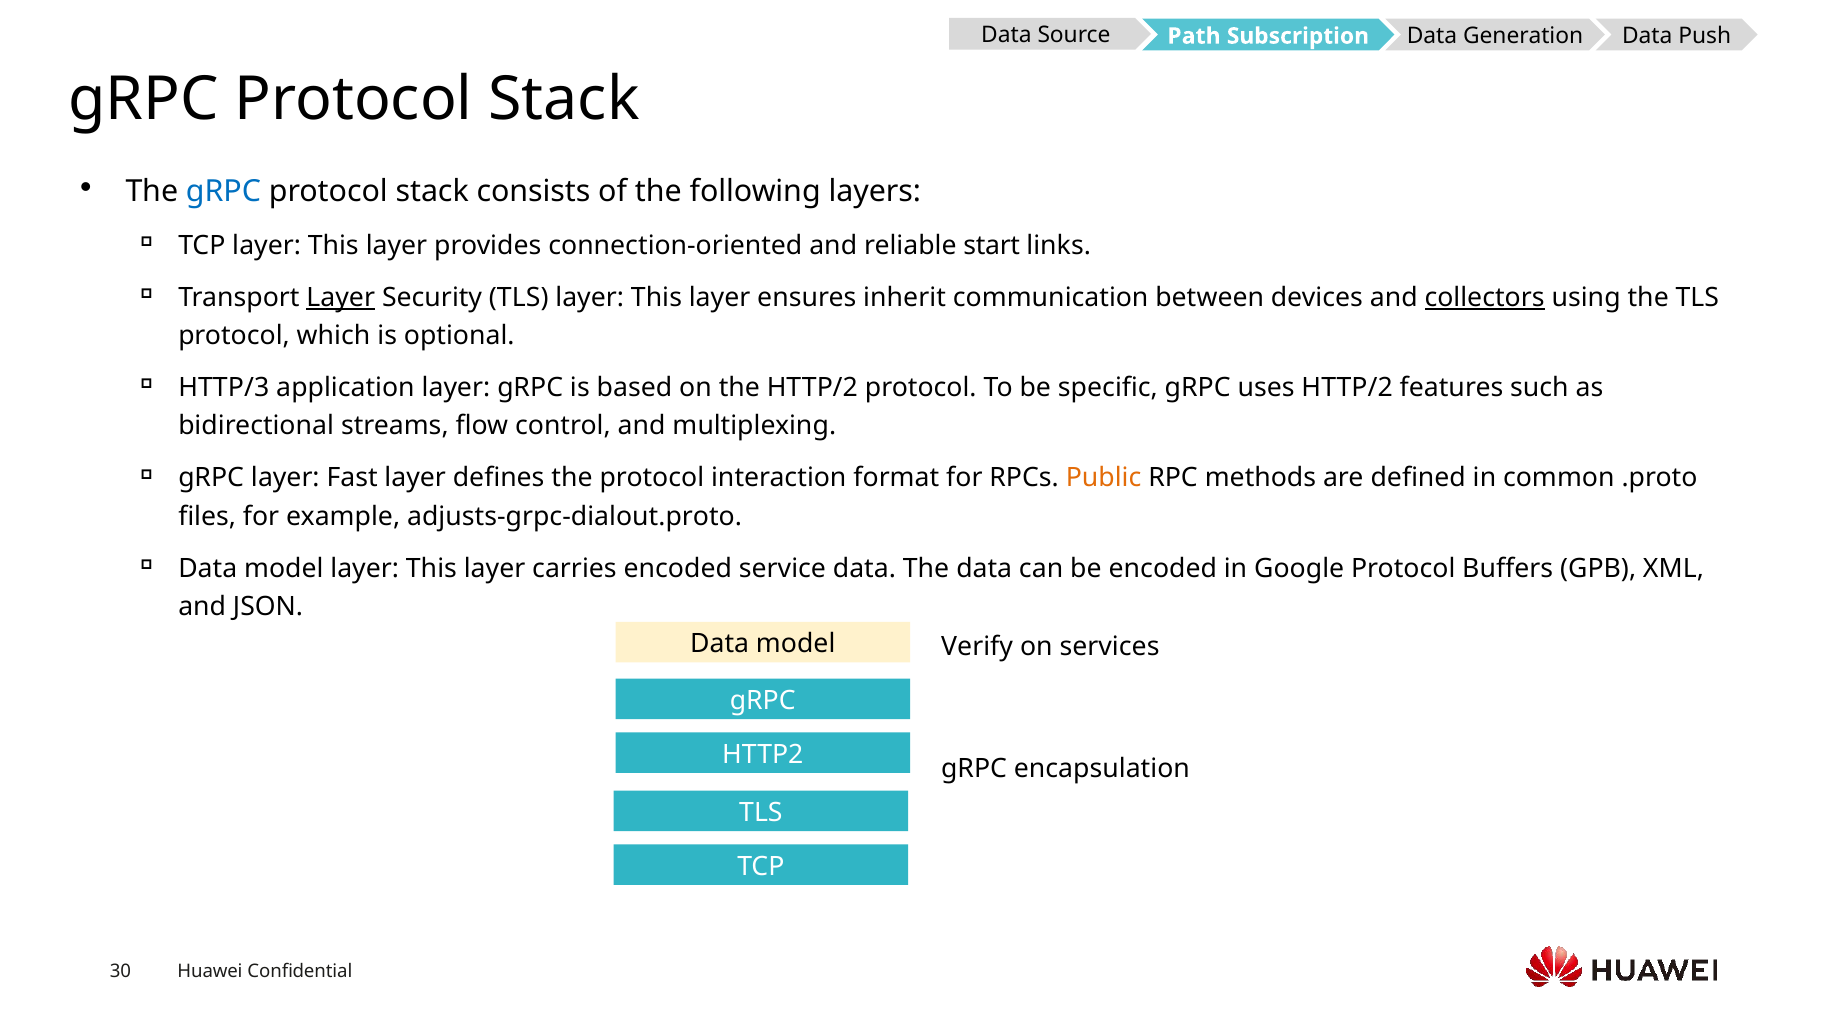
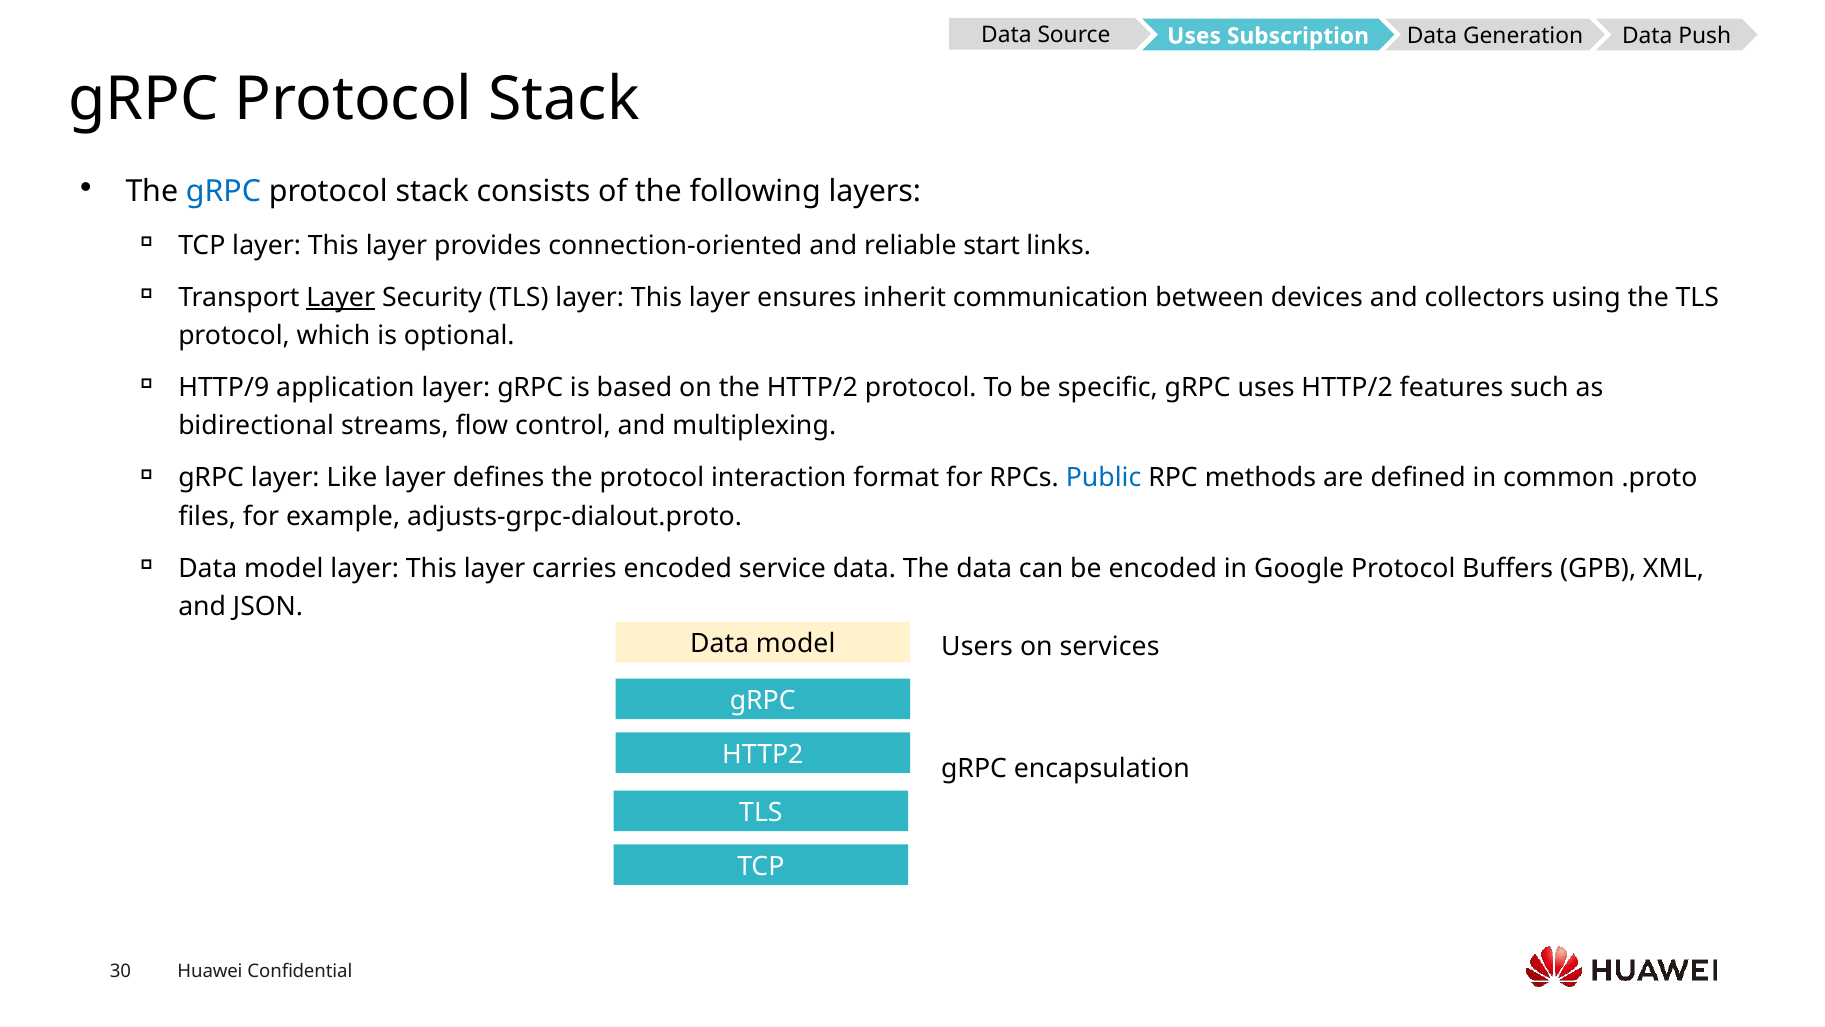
Path: Path -> Uses (1194, 36)
collectors underline: present -> none (1485, 297)
HTTP/3: HTTP/3 -> HTTP/9 (224, 388)
Fast: Fast -> Like (352, 478)
Public colour: orange -> blue (1104, 478)
Verify: Verify -> Users (977, 646)
